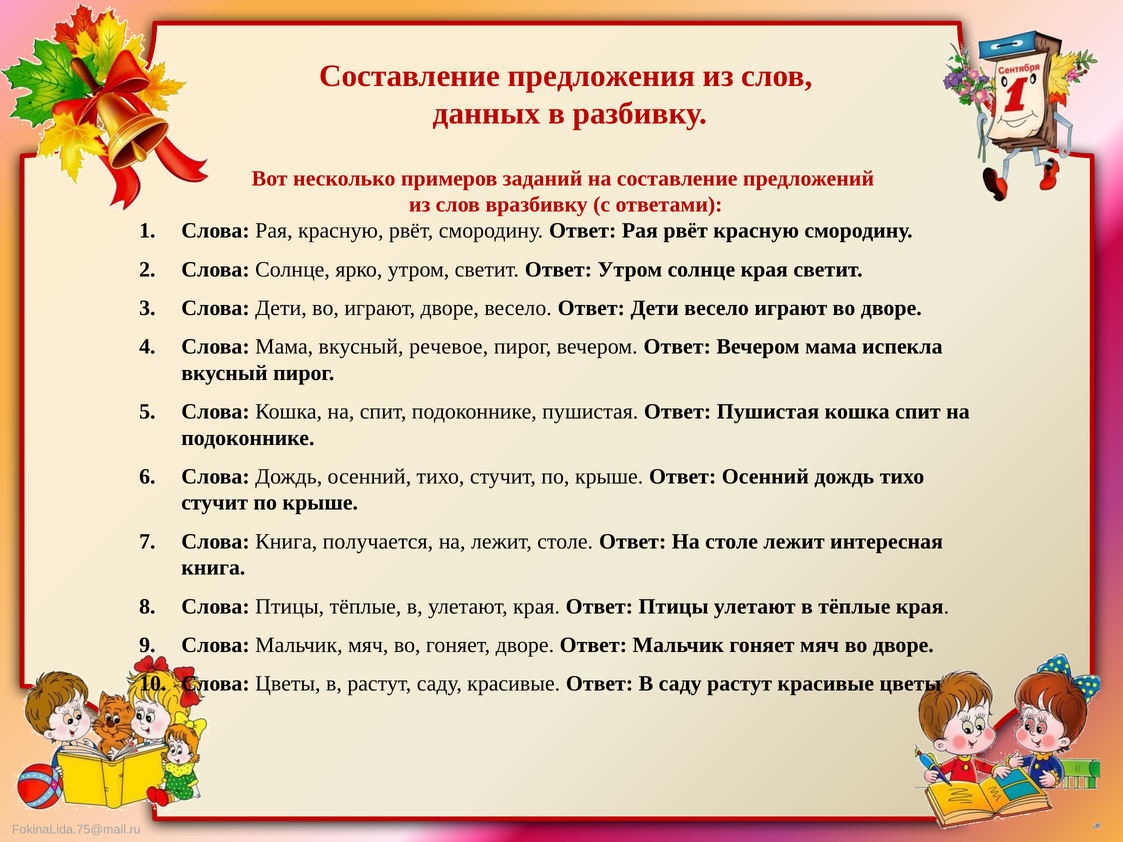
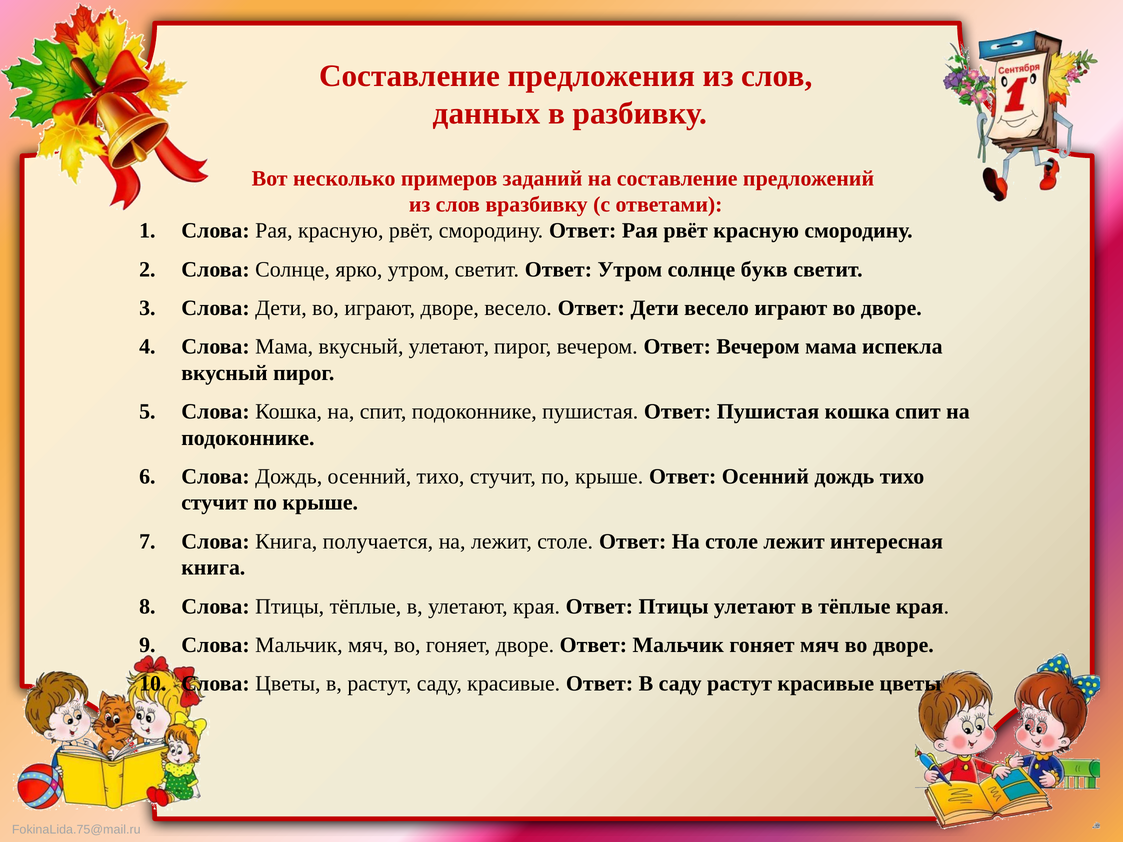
солнце края: края -> букв (764, 270)
вкусный речевое: речевое -> улетают (449, 347)
